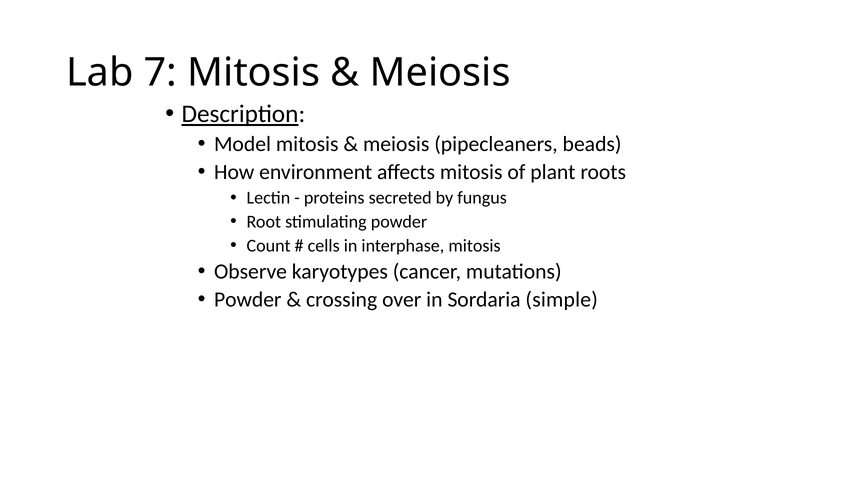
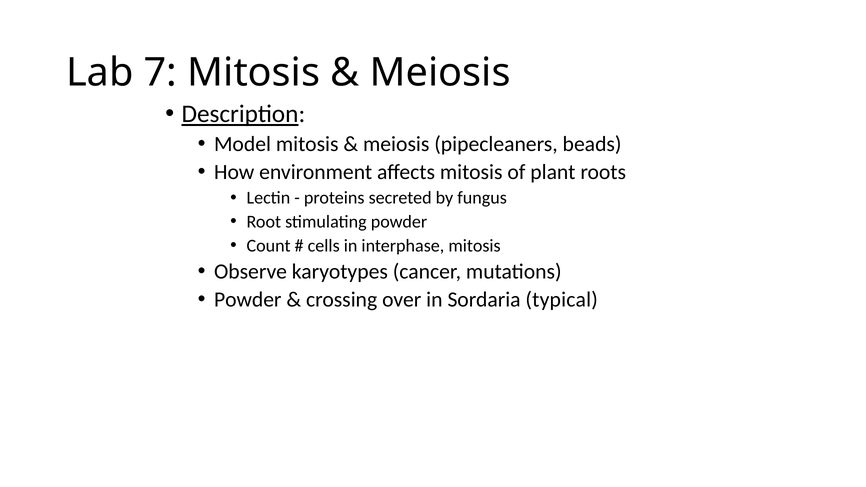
simple: simple -> typical (562, 300)
